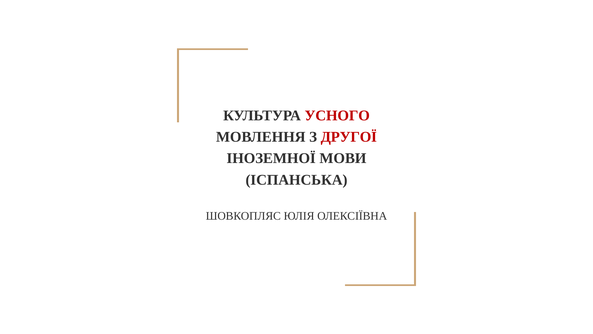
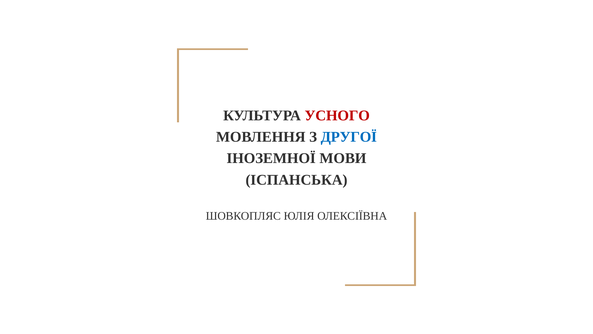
ДРУГОЇ colour: red -> blue (349, 137)
